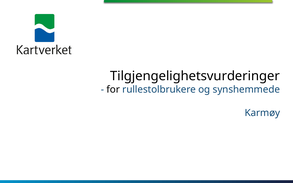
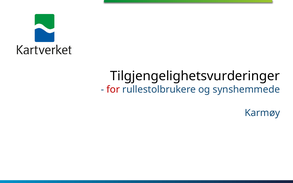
for colour: black -> red (113, 90)
